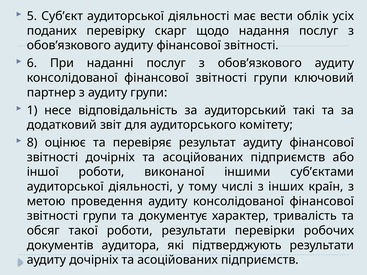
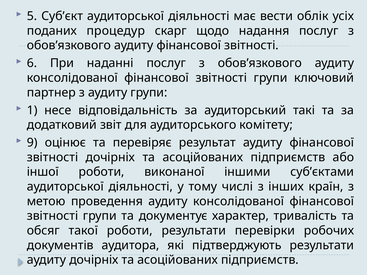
перевірку: перевірку -> процедур (116, 31)
8: 8 -> 9 (32, 143)
